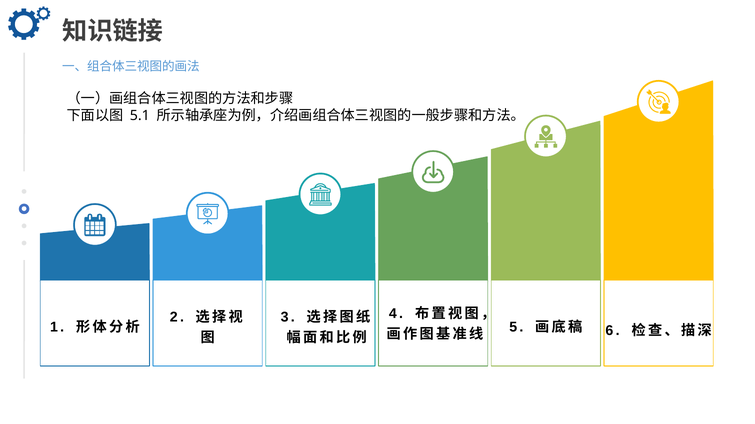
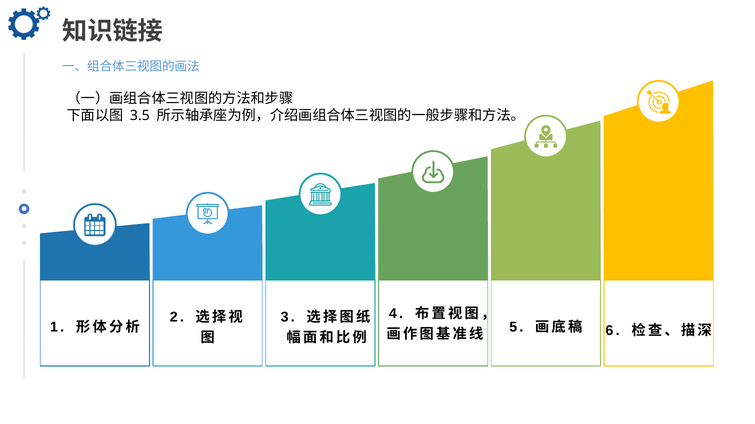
5.1: 5.1 -> 3.5 (140, 116)
